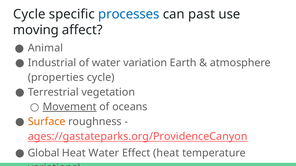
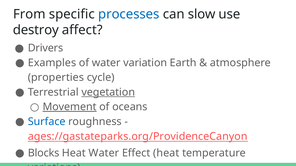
Cycle: Cycle -> From (29, 14)
past: past -> slow (202, 14)
moving: moving -> destroy (36, 30)
Animal: Animal -> Drivers (46, 48)
Industrial: Industrial -> Examples (52, 63)
vegetation underline: none -> present (108, 92)
Surface colour: orange -> blue (47, 122)
Global: Global -> Blocks (44, 153)
